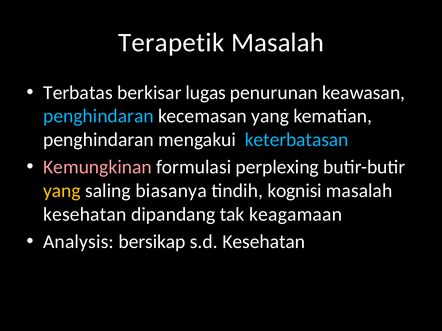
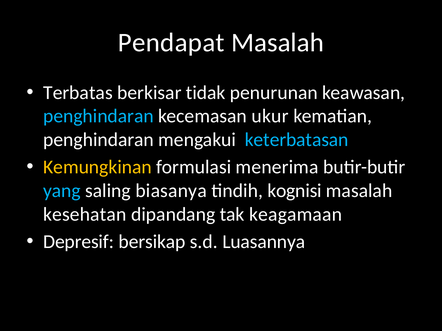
Terapetik: Terapetik -> Pendapat (171, 43)
lugas: lugas -> tidak (206, 93)
kecemasan yang: yang -> ukur (270, 116)
Kemungkinan colour: pink -> yellow (97, 167)
perplexing: perplexing -> menerima (277, 167)
yang colour: yellow -> light blue (62, 191)
Analysis: Analysis -> Depresif (79, 242)
s.d Kesehatan: Kesehatan -> Luasannya (264, 242)
